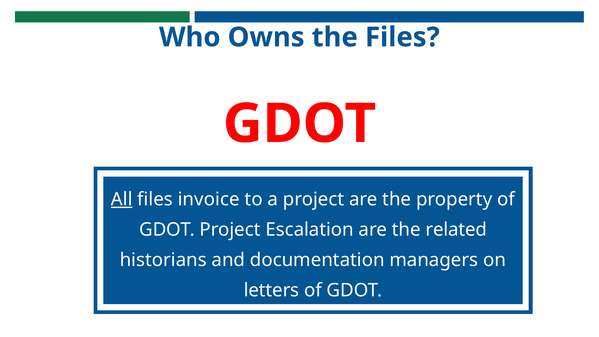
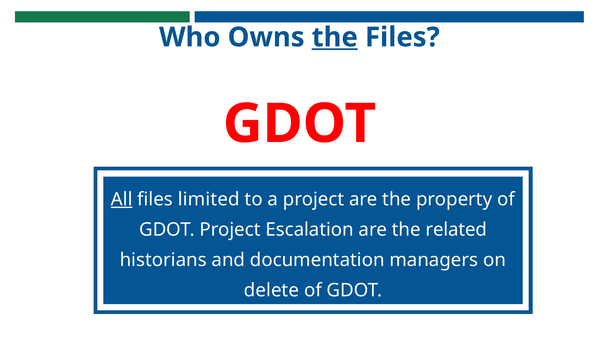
the underline: none -> present (335, 37)
invoice: invoice -> limited (209, 199)
letters: letters -> delete (271, 290)
